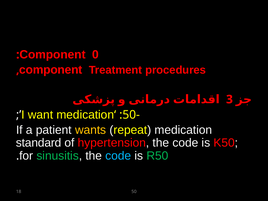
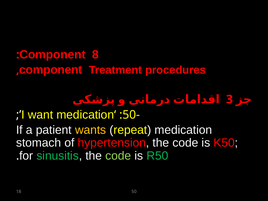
0: 0 -> 8 (95, 55)
standard: standard -> stomach (39, 143)
code colour: light blue -> light green (118, 156)
